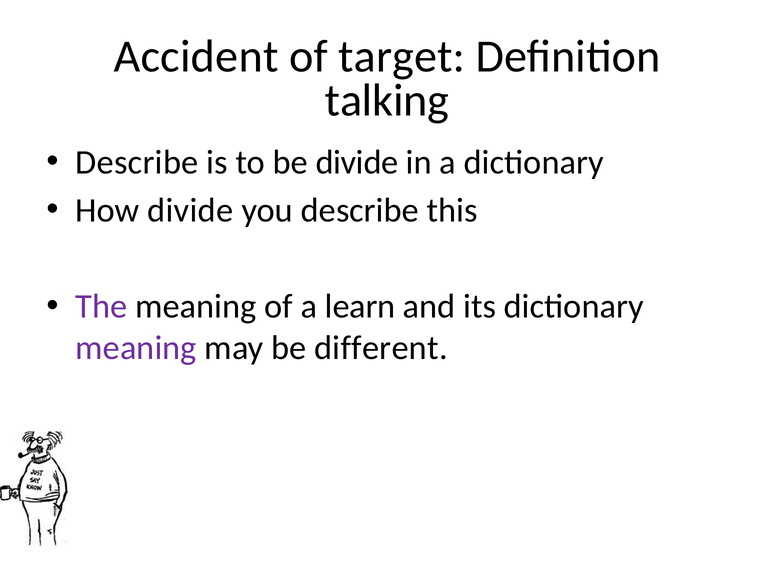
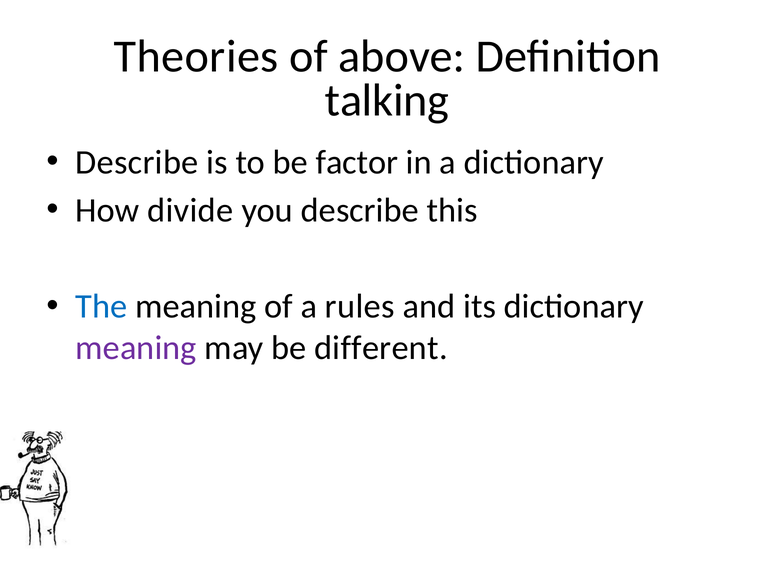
Accident: Accident -> Theories (196, 56)
target: target -> above (402, 56)
be divide: divide -> factor (357, 162)
The colour: purple -> blue (101, 307)
learn: learn -> rules (360, 307)
